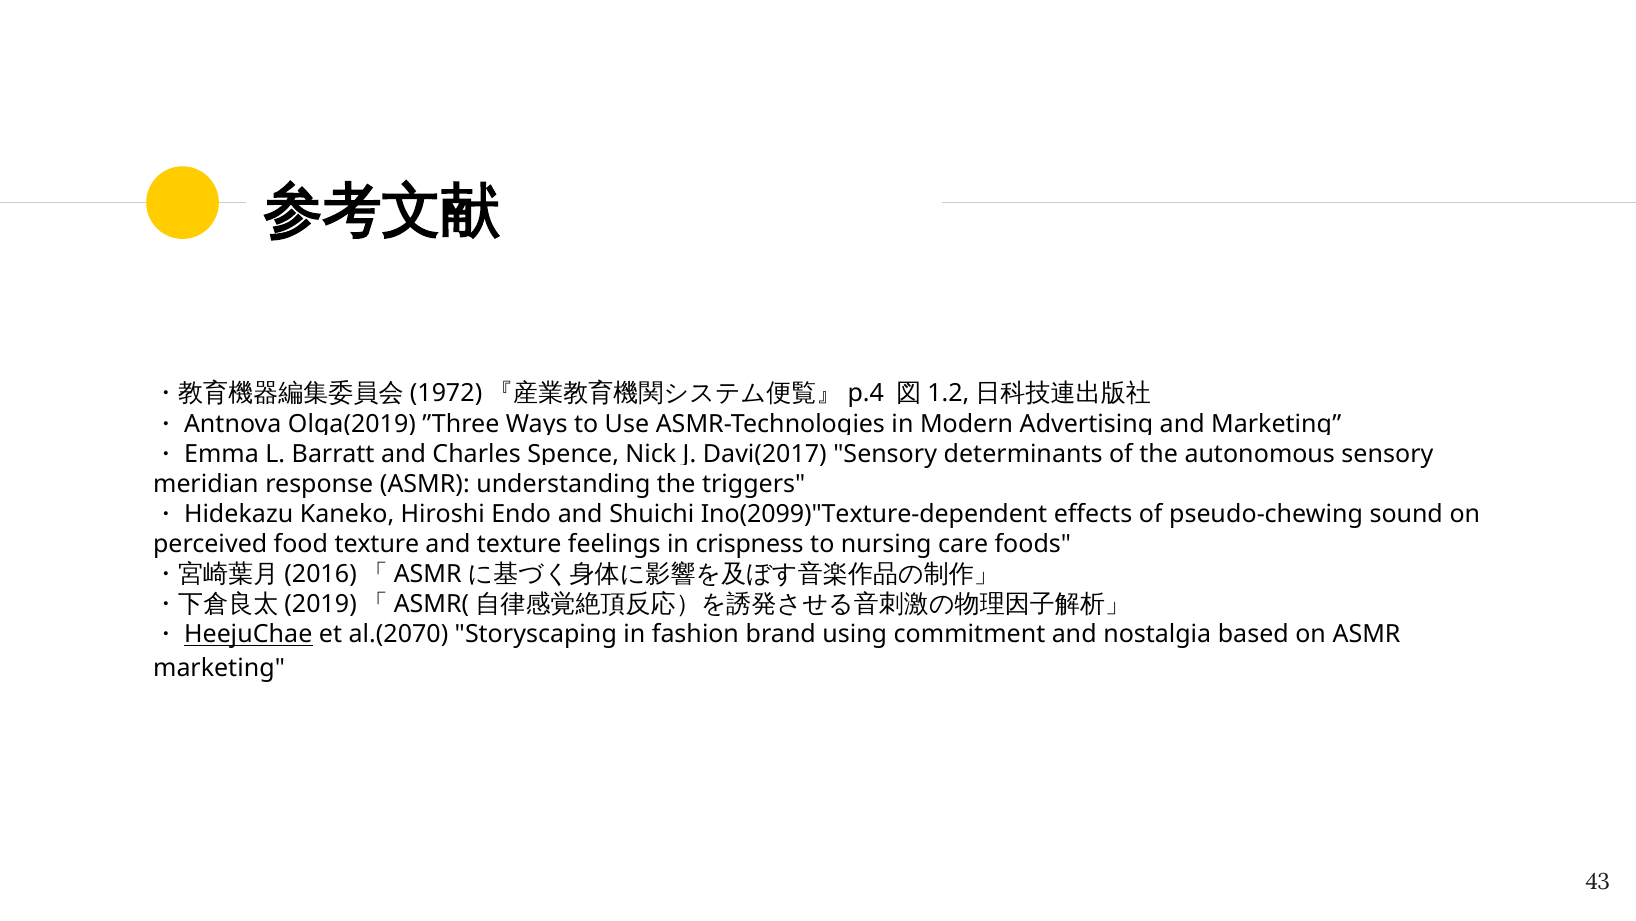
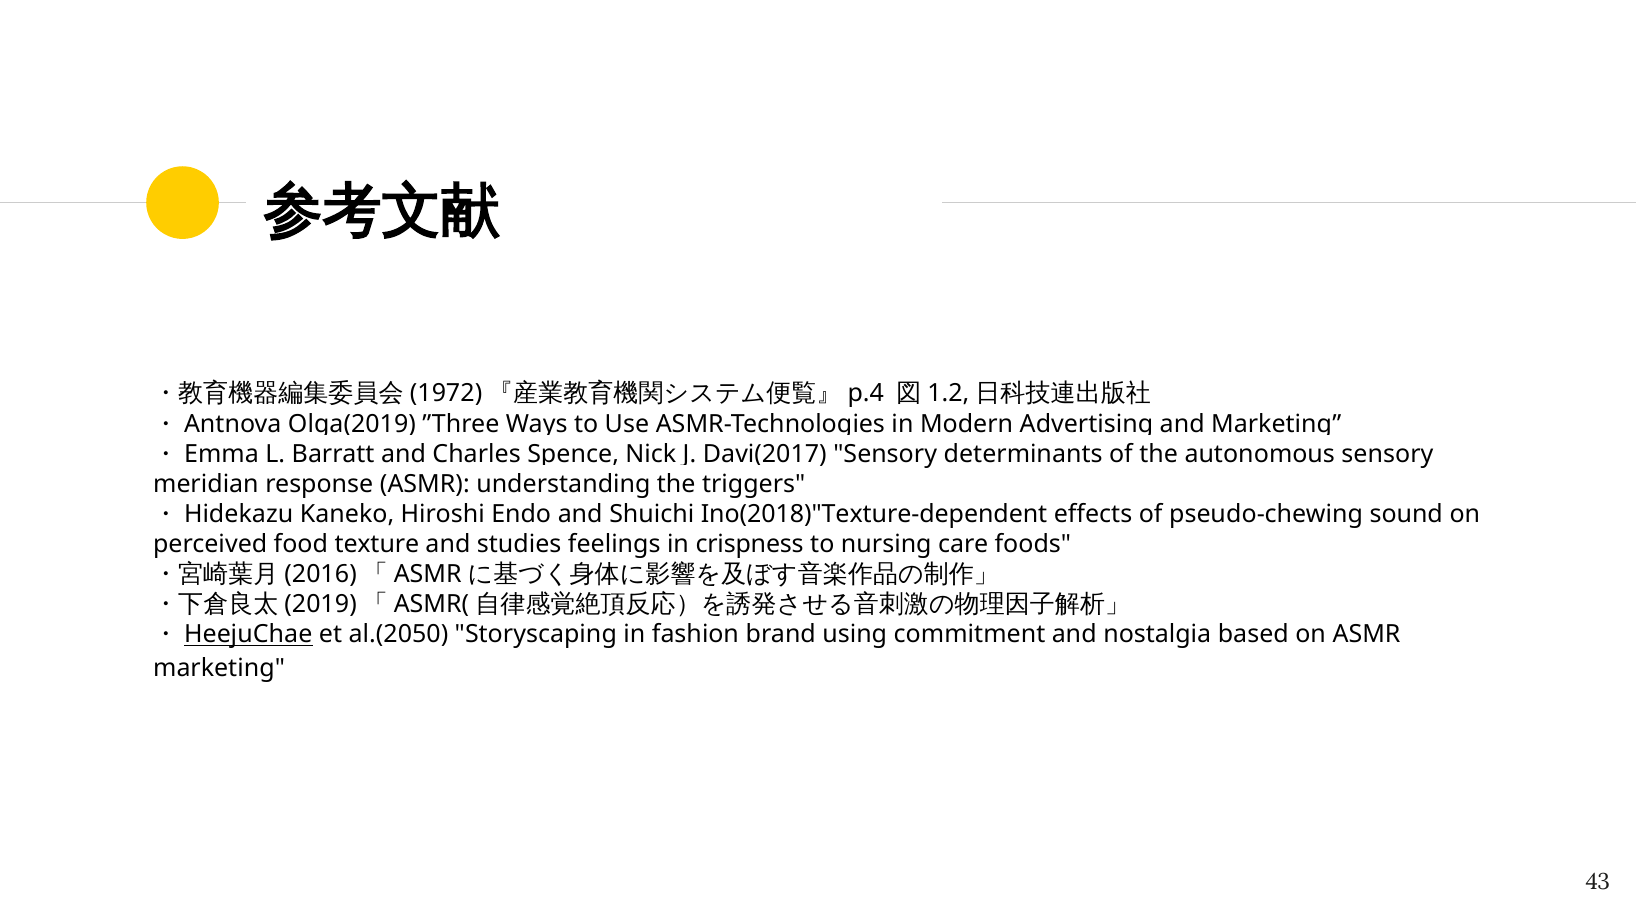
Ino(2099)"Texture-dependent: Ino(2099)"Texture-dependent -> Ino(2018)"Texture-dependent (874, 513)
and texture: texture -> studies (519, 543)
al.(2070: al.(2070 -> al.(2050 (398, 634)
